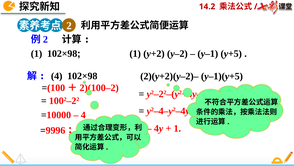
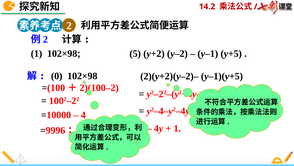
102×98 1: 1 -> 5 (135, 54)
4: 4 -> 0 (57, 76)
